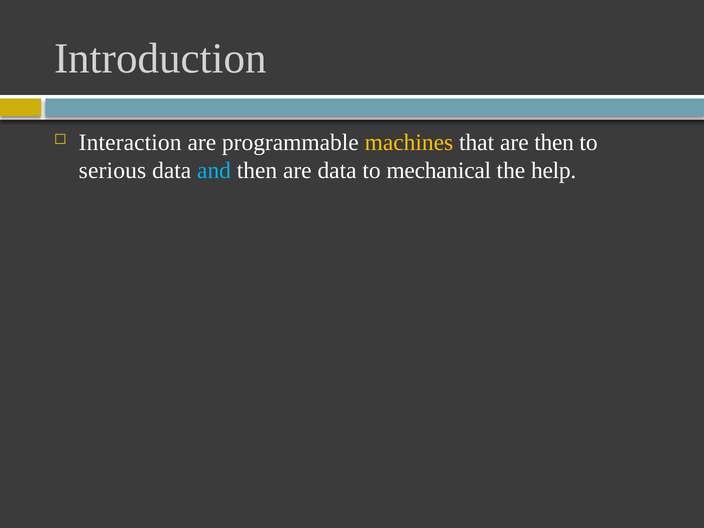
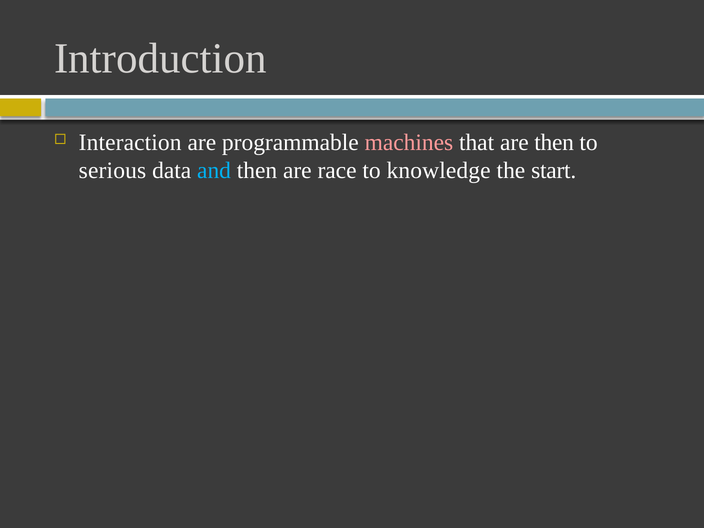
machines colour: yellow -> pink (409, 142)
are data: data -> race (337, 171)
mechanical: mechanical -> knowledge (439, 171)
help: help -> start (554, 171)
